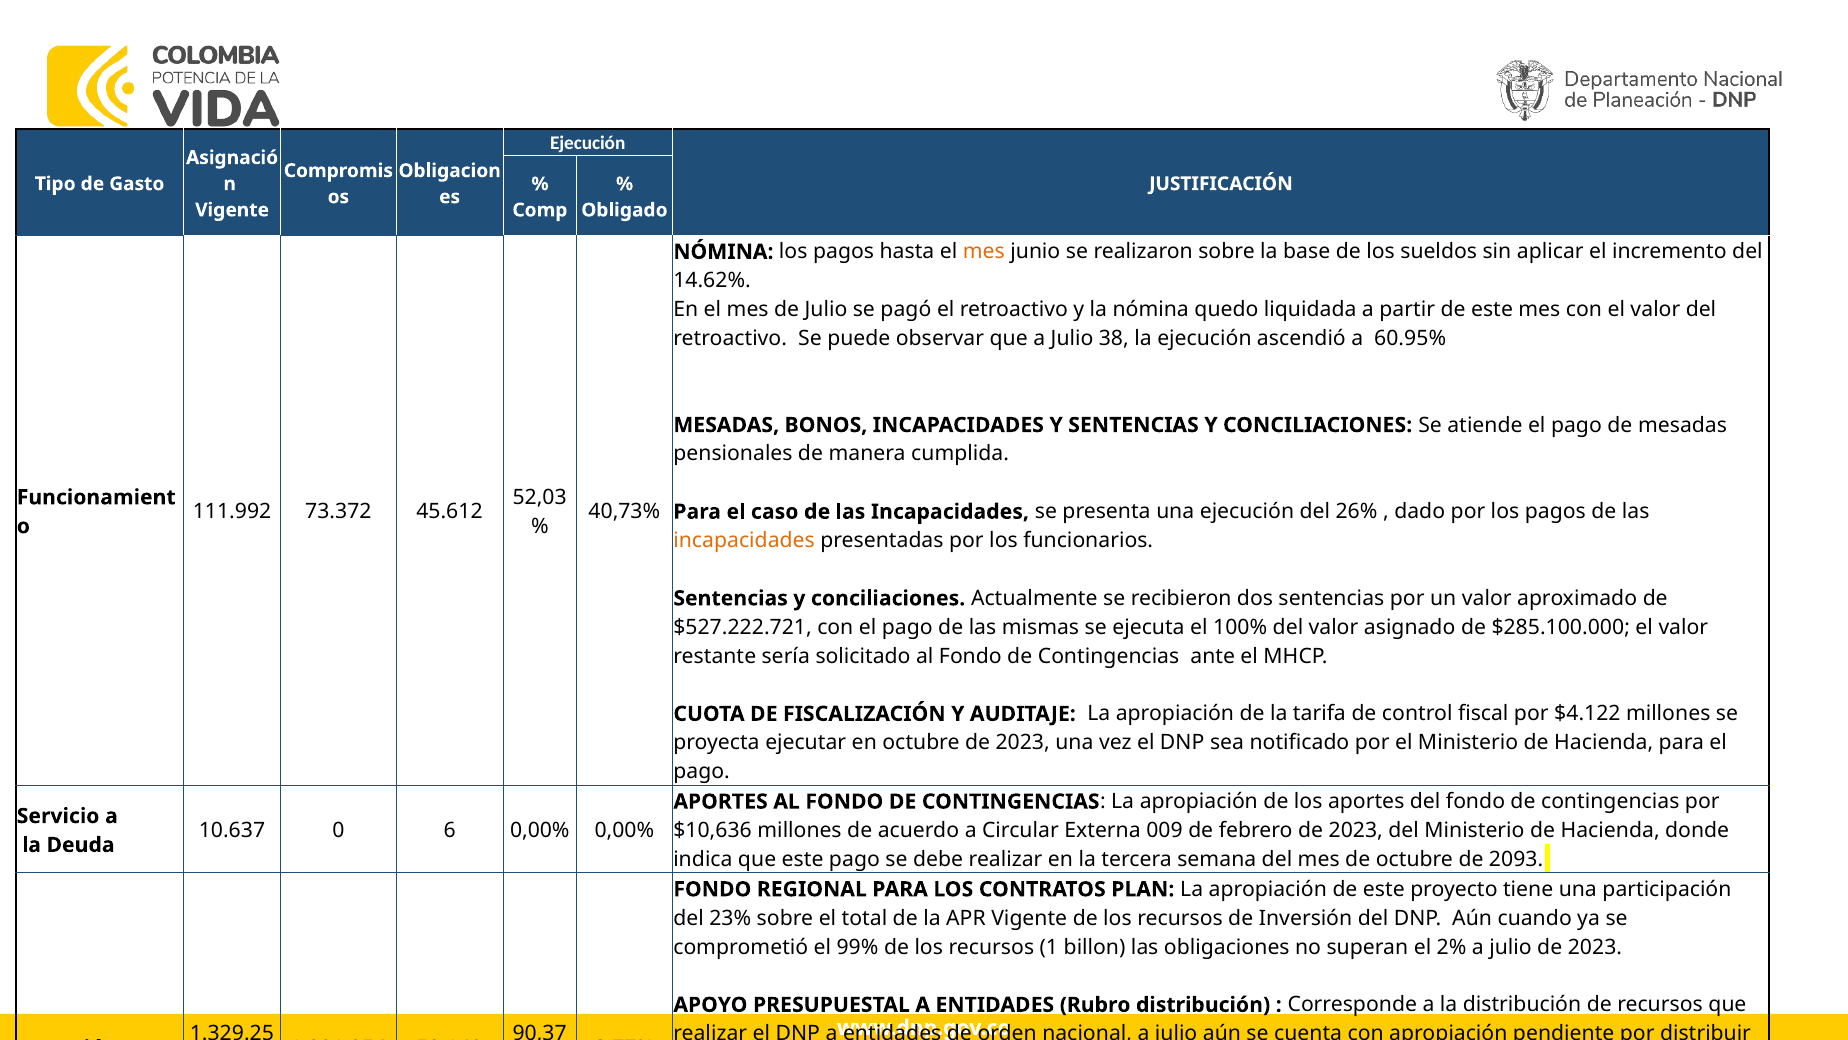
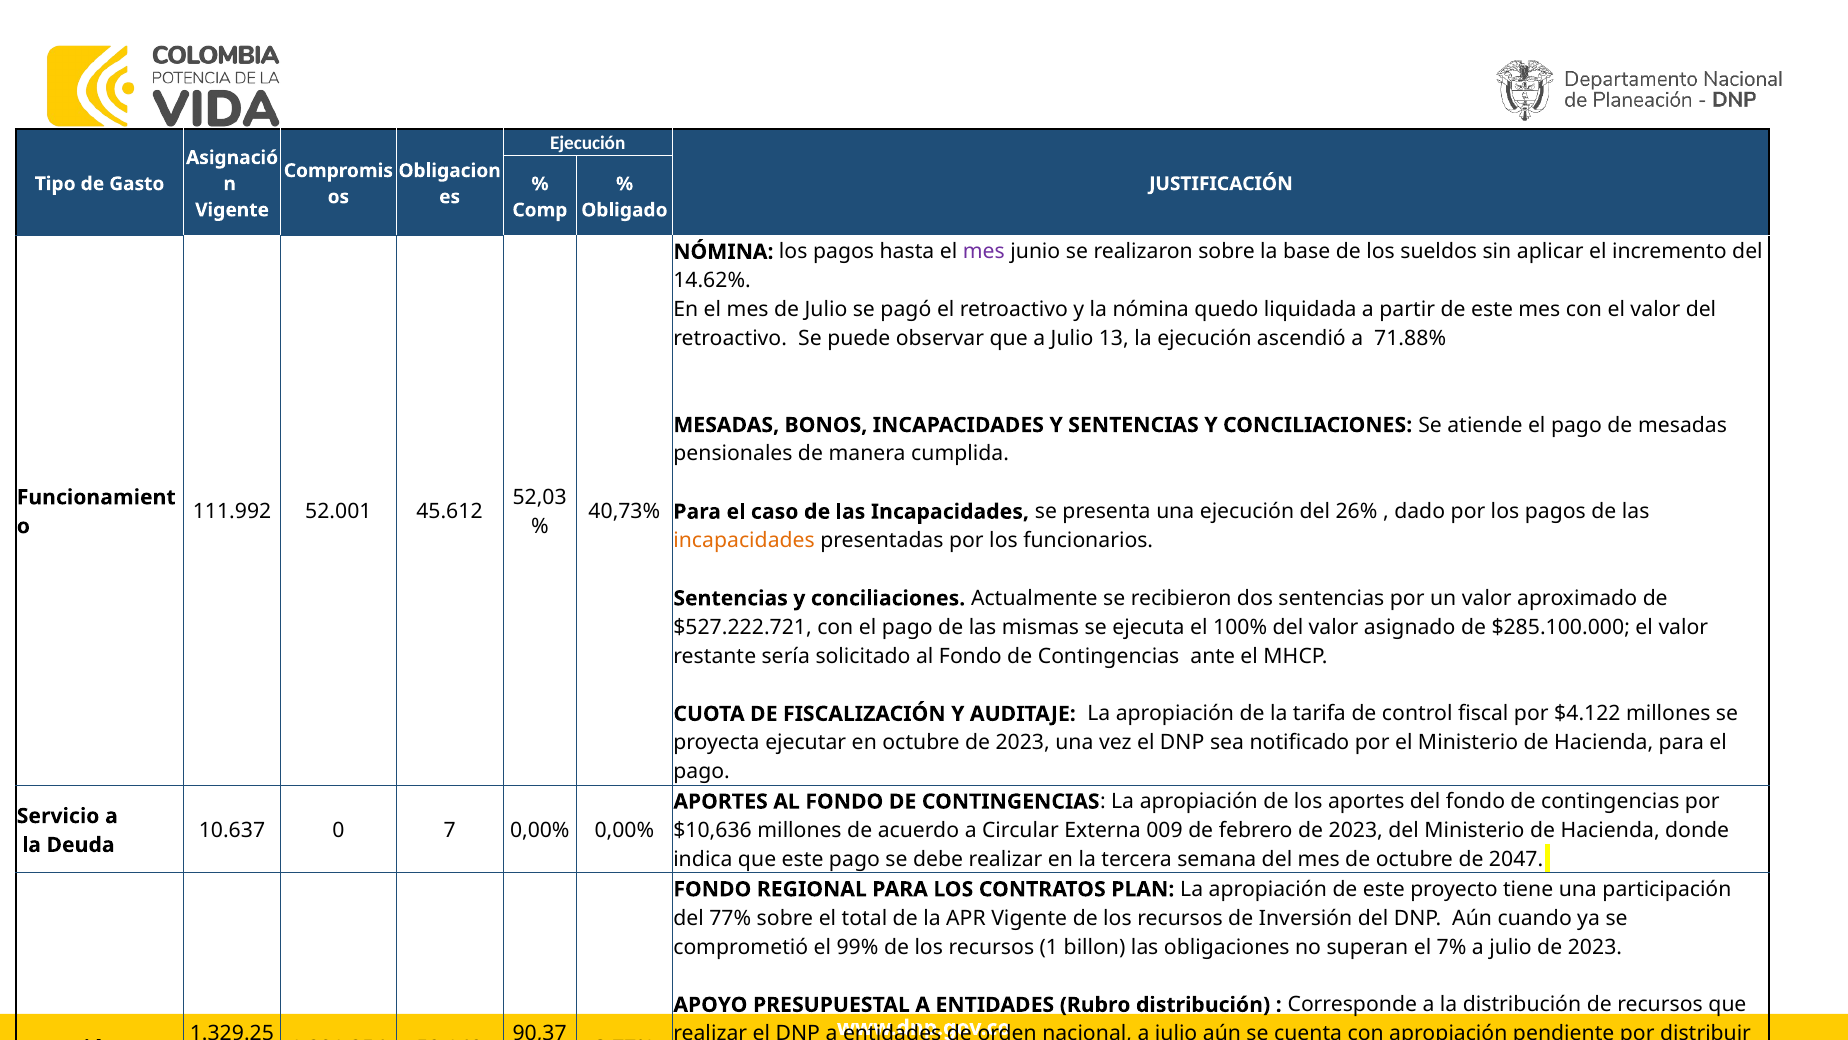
mes colour: orange -> purple (984, 252)
38: 38 -> 13 (1114, 338)
60.95%: 60.95% -> 71.88% (1410, 338)
73.372: 73.372 -> 52.001 (338, 512)
6: 6 -> 7 (450, 830)
2093: 2093 -> 2047 (1516, 859)
23%: 23% -> 77% (730, 918)
2%: 2% -> 7% (1452, 947)
